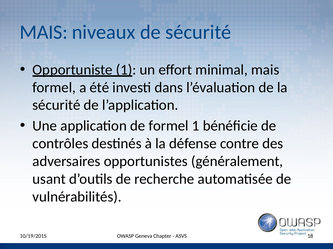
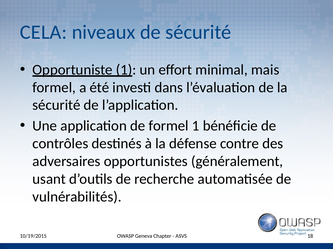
MAIS: MAIS -> CELA (44, 32)
